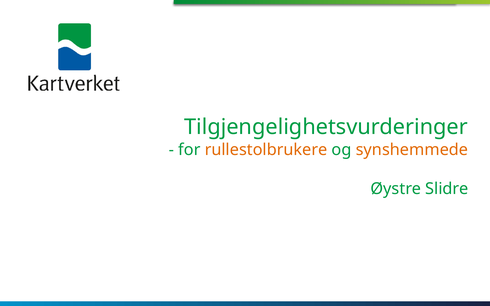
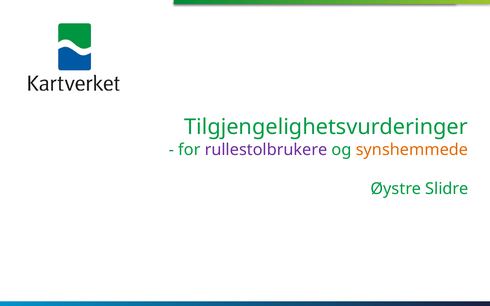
rullestolbrukere colour: orange -> purple (266, 150)
